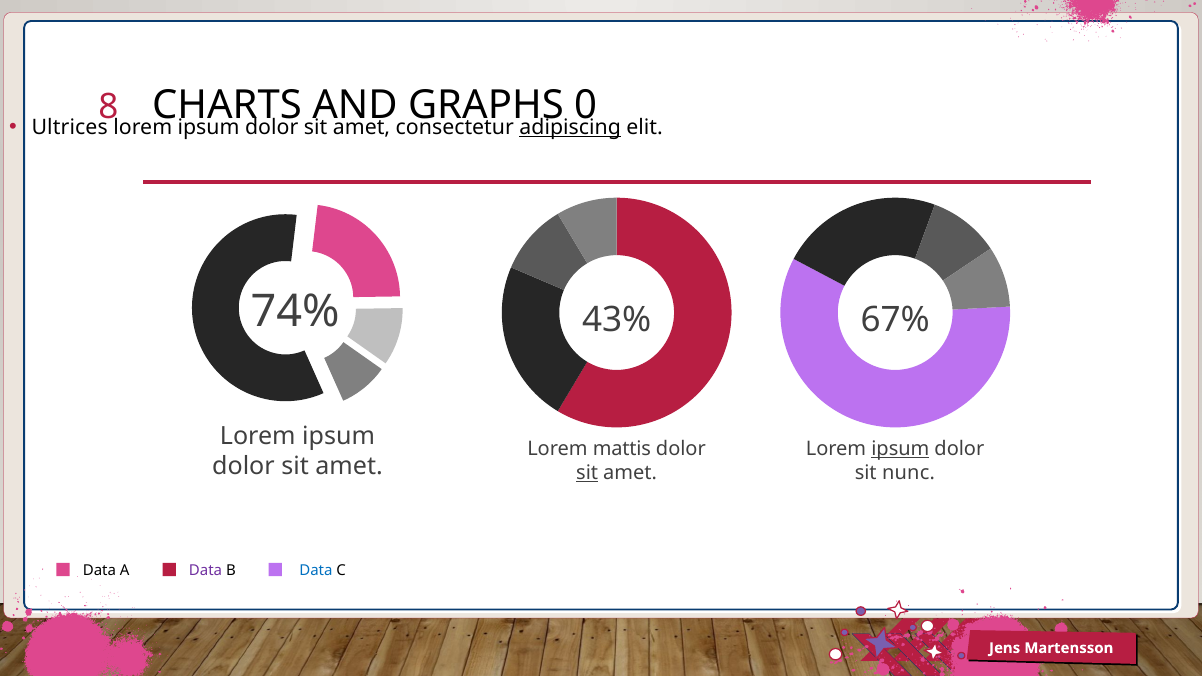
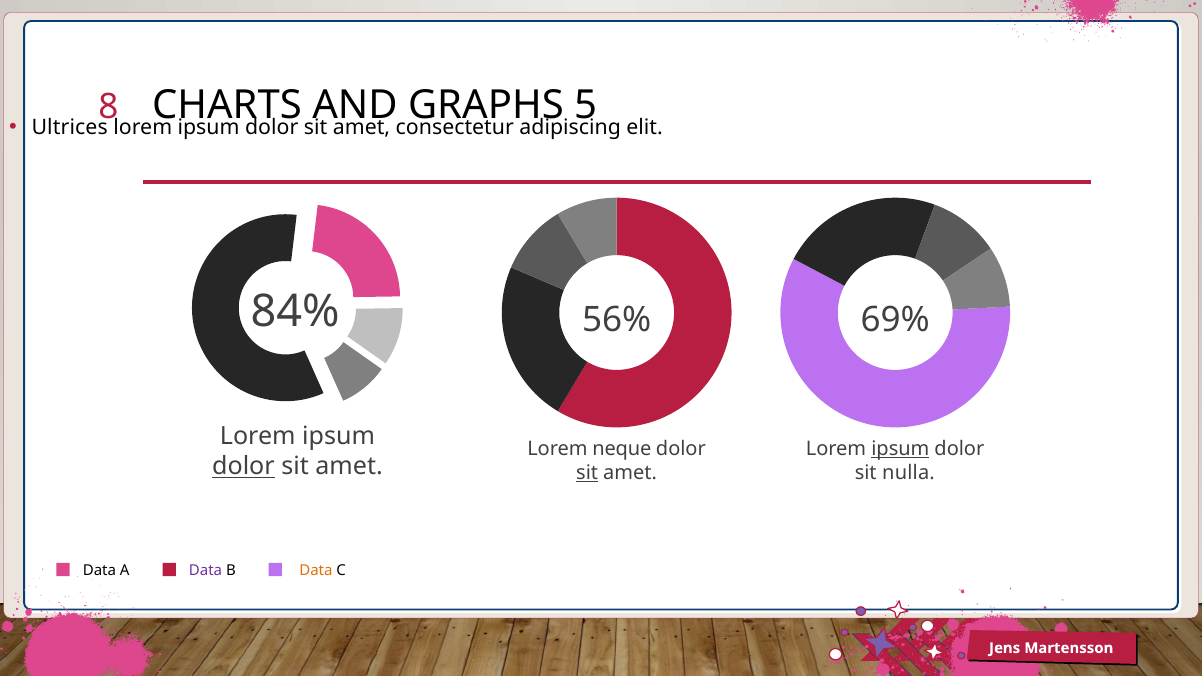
0: 0 -> 5 (586, 105)
adipiscing underline: present -> none (570, 127)
74%: 74% -> 84% (295, 312)
43%: 43% -> 56% (617, 320)
67%: 67% -> 69% (895, 320)
mattis: mattis -> neque (622, 449)
dolor underline: none -> present (243, 467)
nunc: nunc -> nulla (909, 473)
Data colour: blue -> orange (316, 570)
